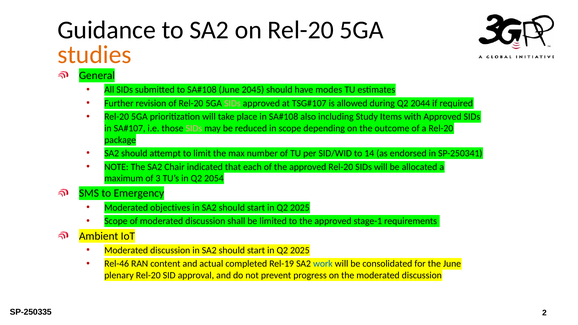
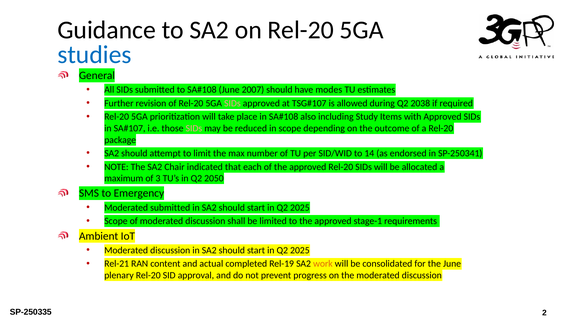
studies colour: orange -> blue (94, 55)
2045: 2045 -> 2007 (253, 90)
2044: 2044 -> 2038 (420, 103)
2054: 2054 -> 2050 (214, 178)
Moderated objectives: objectives -> submitted (170, 208)
Rel-46: Rel-46 -> Rel-21 (117, 264)
work colour: blue -> orange (323, 264)
